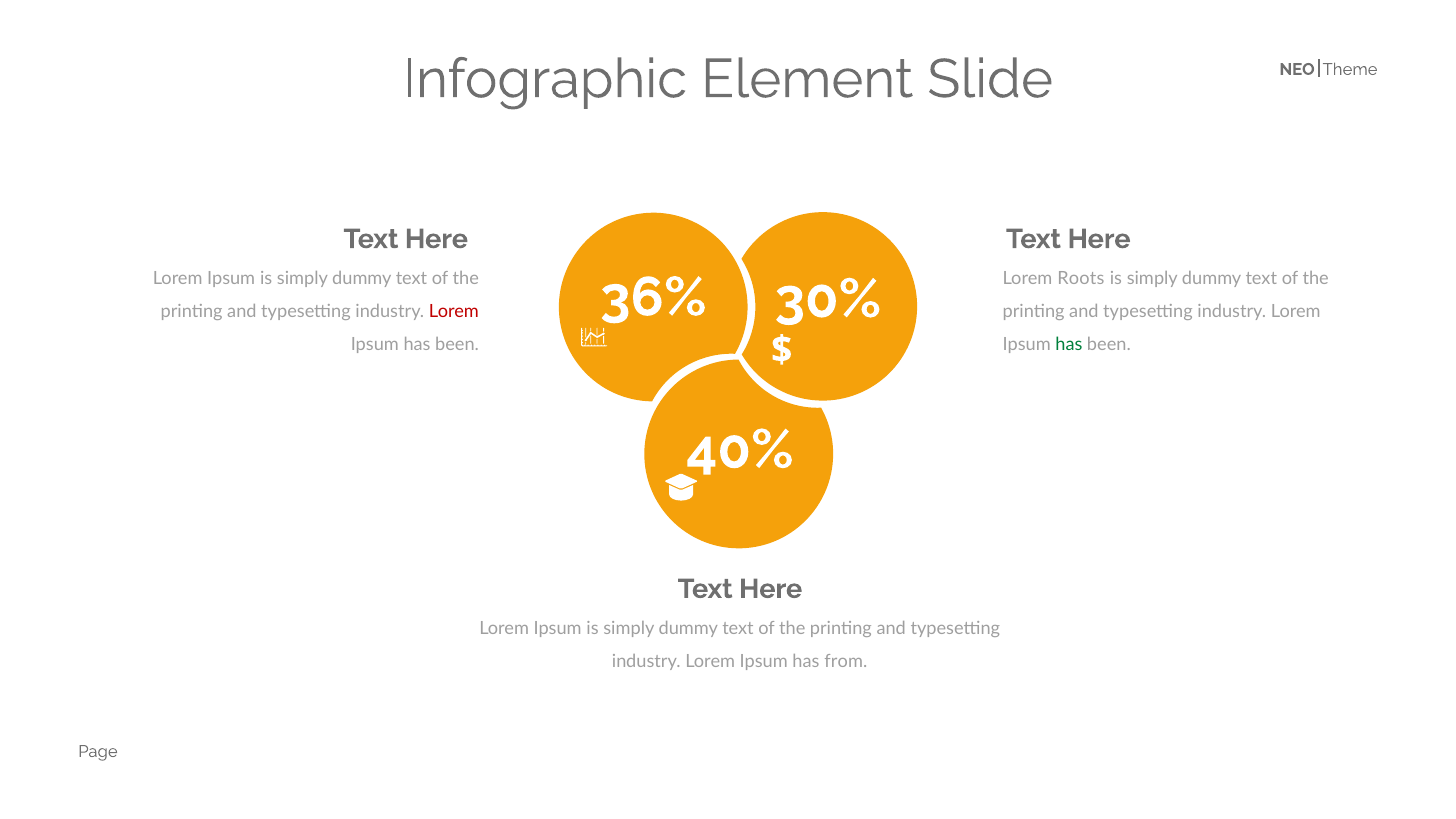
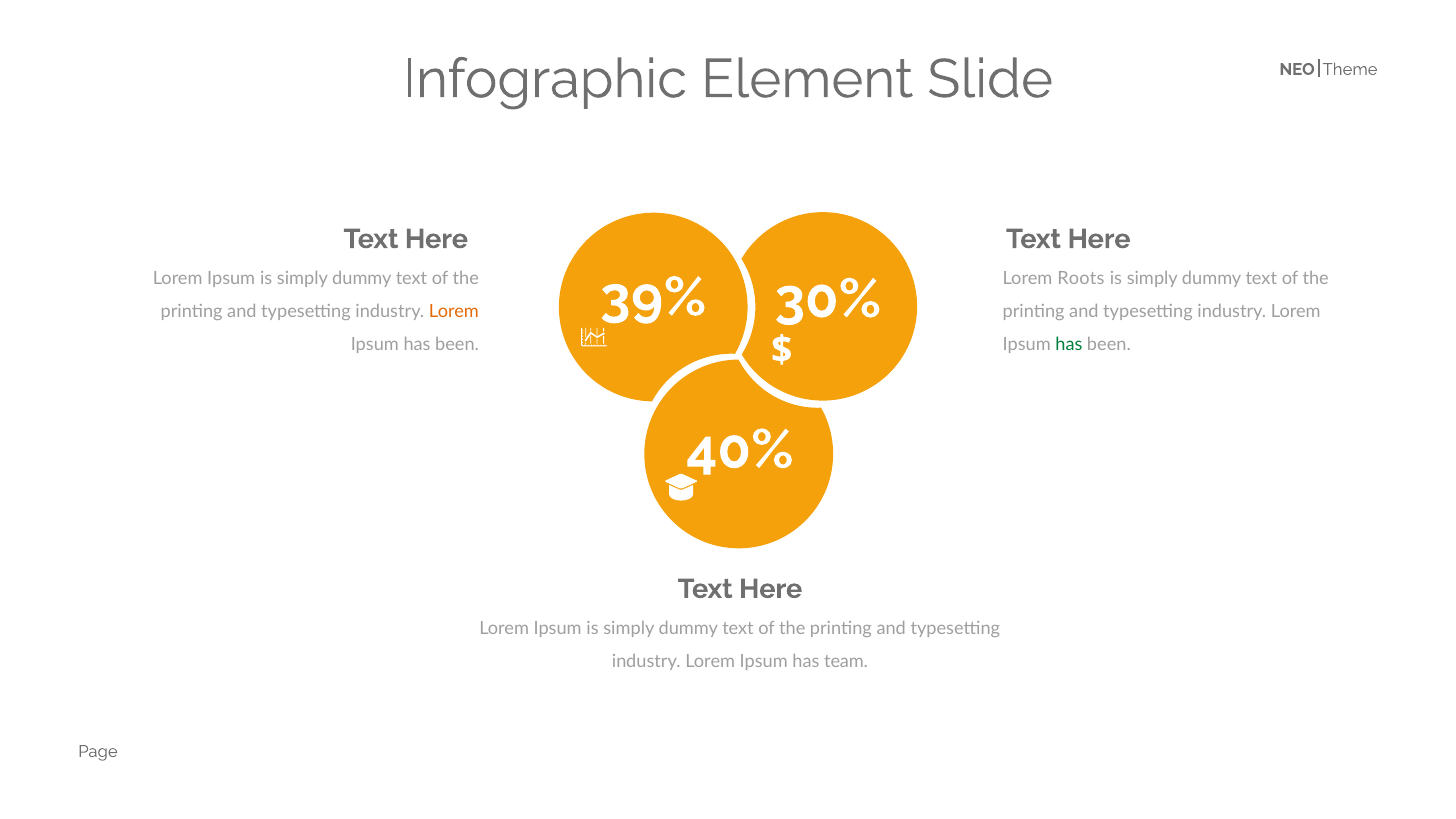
36%: 36% -> 39% (653, 297)
Lorem colour: red -> orange (454, 311)
from: from -> team (846, 661)
